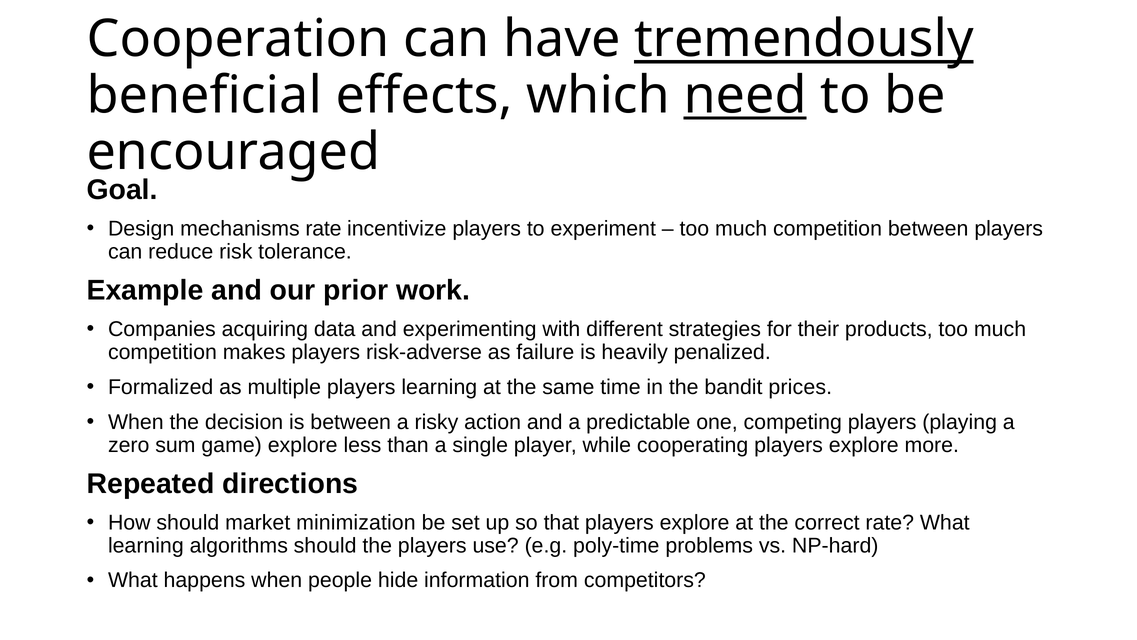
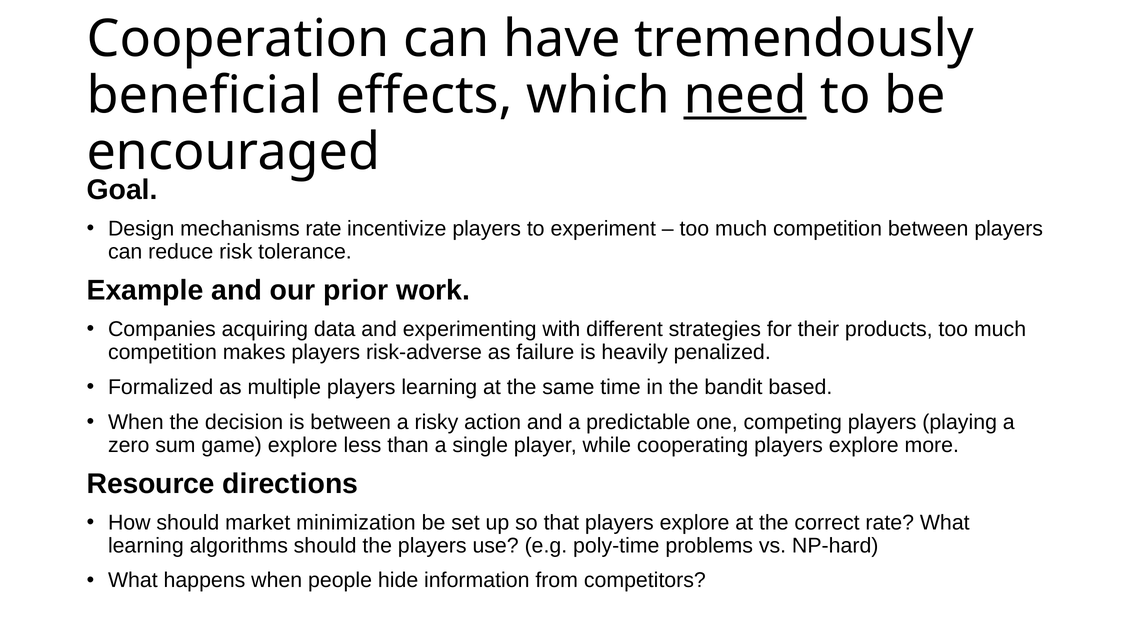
tremendously underline: present -> none (804, 39)
prices: prices -> based (800, 387)
Repeated: Repeated -> Resource (151, 483)
